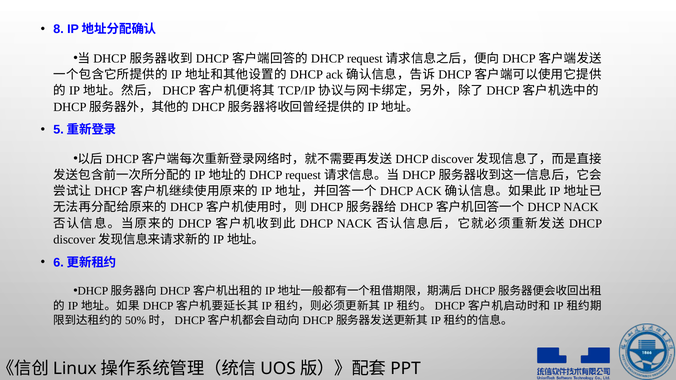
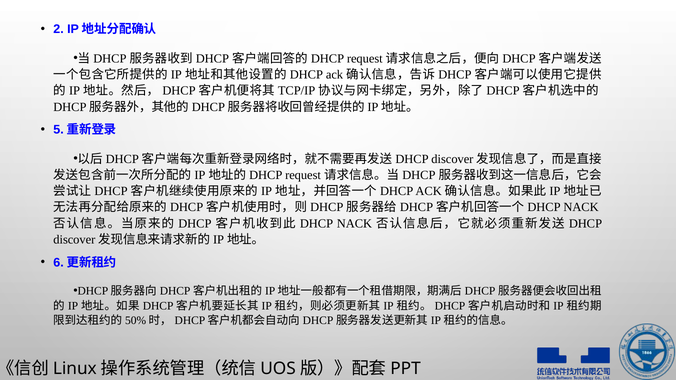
8: 8 -> 2 (59, 29)
